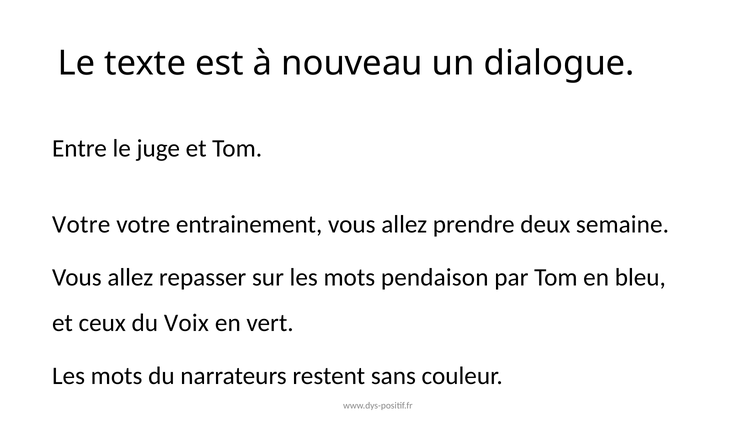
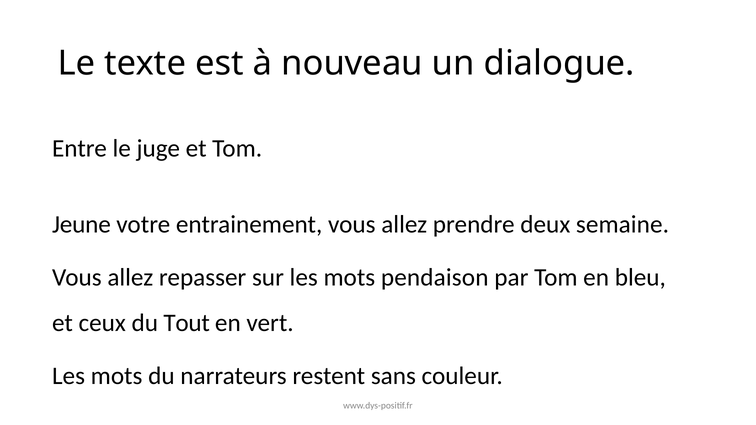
Votre: Votre -> Jeune (81, 224)
Voix: Voix -> Tout (187, 323)
